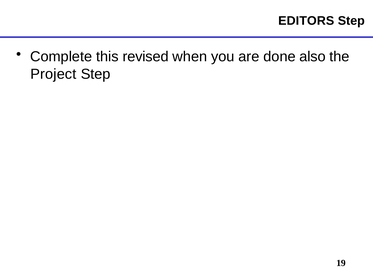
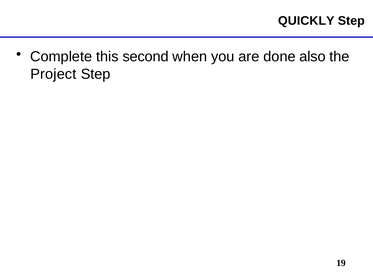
EDITORS: EDITORS -> QUICKLY (306, 21)
revised: revised -> second (146, 57)
